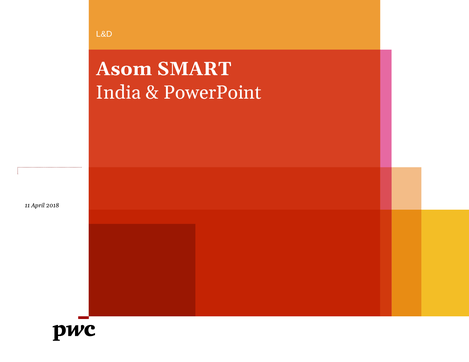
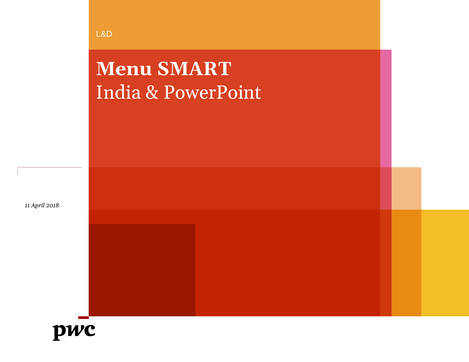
Asom: Asom -> Menu (124, 69)
